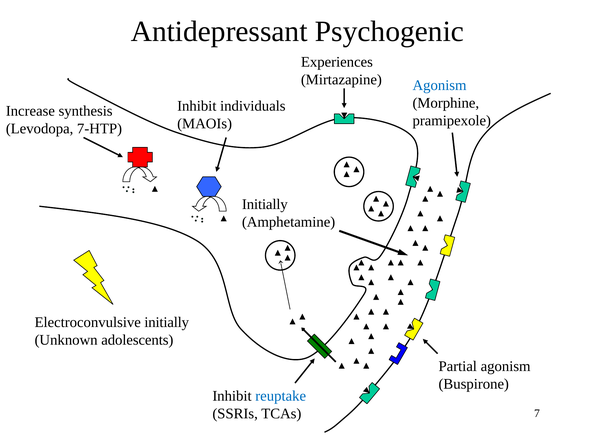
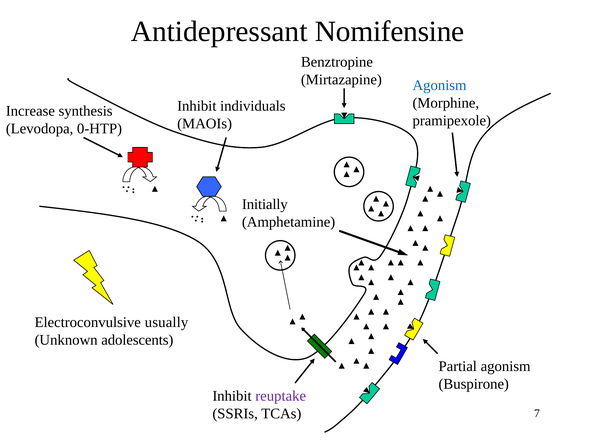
Psychogenic: Psychogenic -> Nomifensine (390, 32)
Experiences: Experiences -> Benztropine (337, 62)
7-HTP: 7-HTP -> 0-HTP (100, 129)
Electroconvulsive initially: initially -> usually (167, 323)
reuptake colour: blue -> purple (281, 396)
